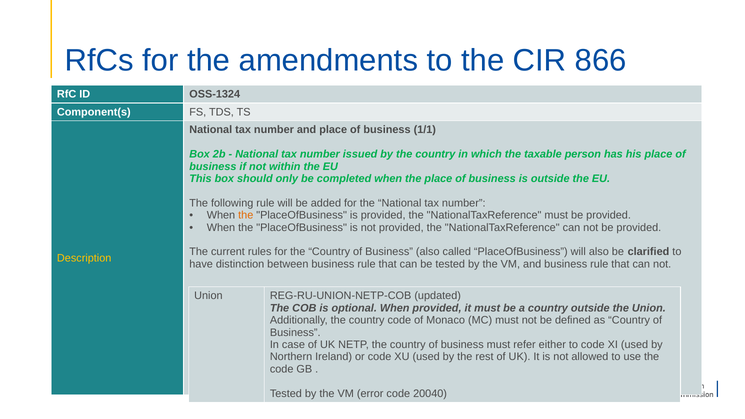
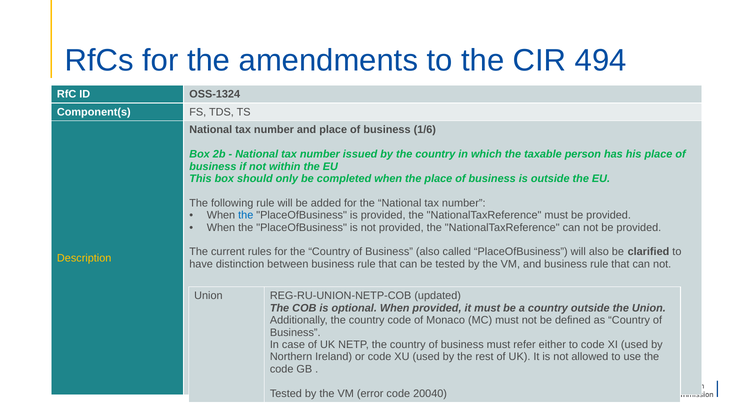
866: 866 -> 494 (601, 60)
1/1: 1/1 -> 1/6 (425, 130)
the colour: orange -> blue (246, 215)
